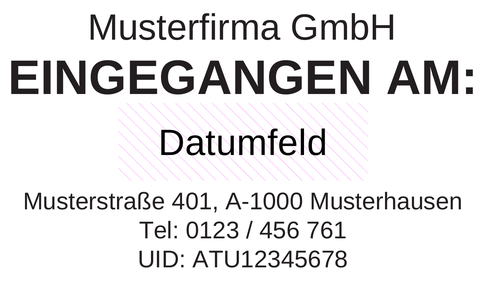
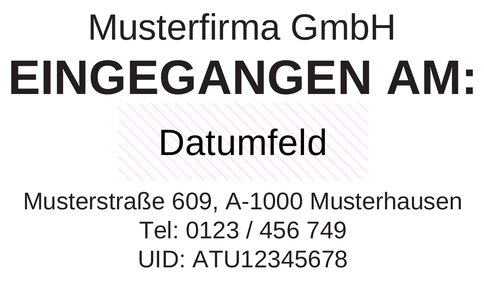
401: 401 -> 609 (195, 202)
761: 761 -> 749 (327, 231)
